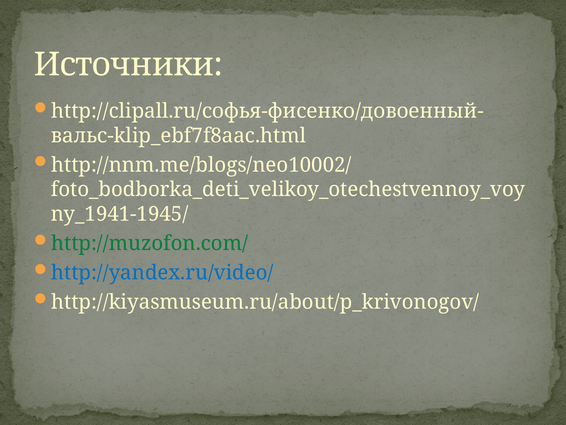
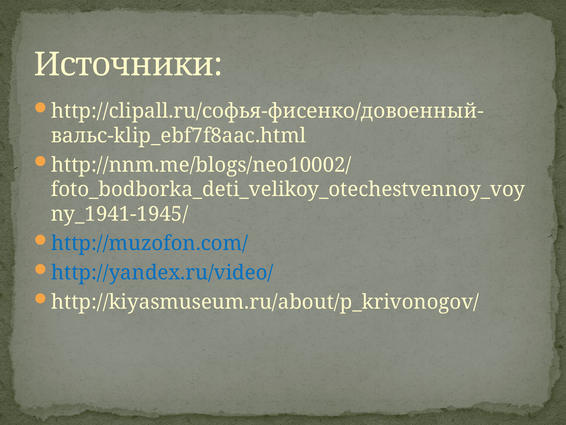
http://muzofon.com/ colour: green -> blue (150, 243)
